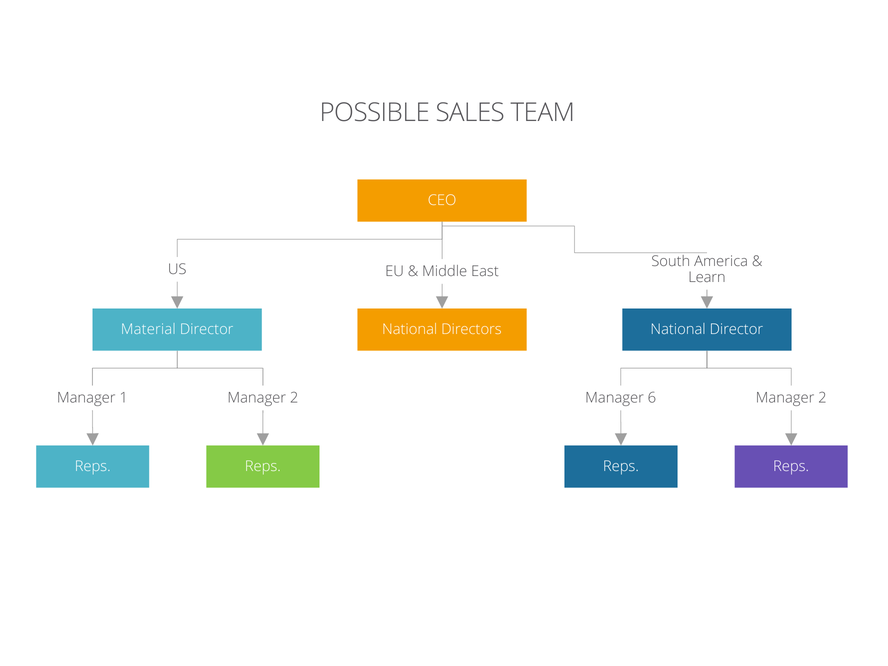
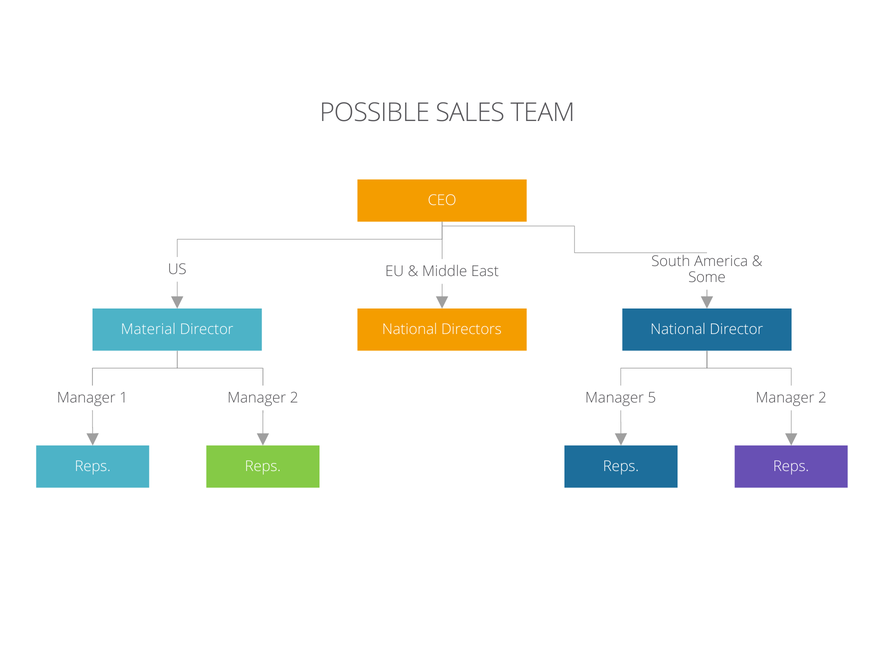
Learn: Learn -> Some (707, 277)
6: 6 -> 5 (652, 398)
